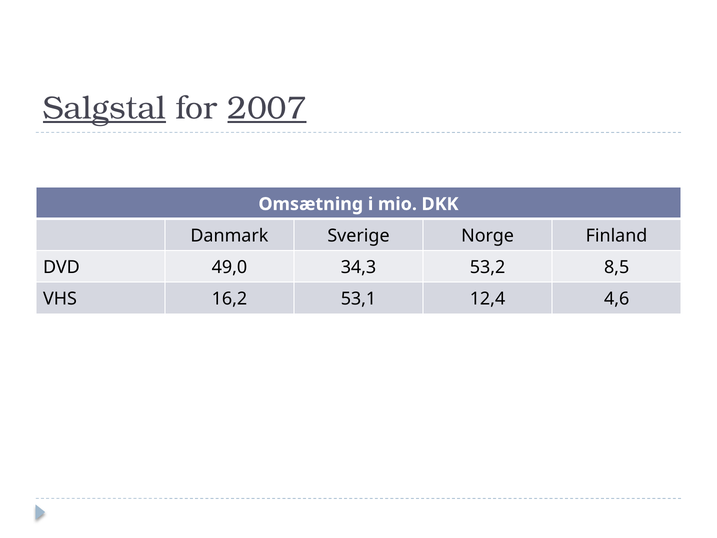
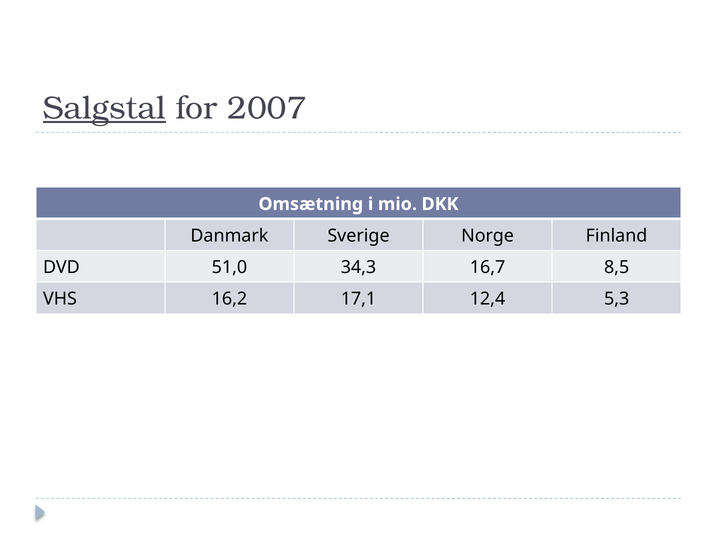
2007 underline: present -> none (267, 108)
49,0: 49,0 -> 51,0 (229, 267)
53,2: 53,2 -> 16,7 (488, 267)
53,1: 53,1 -> 17,1 (359, 299)
4,6: 4,6 -> 5,3 (617, 299)
